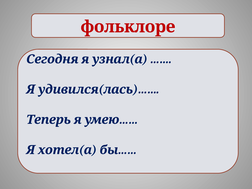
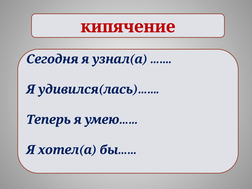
фольклоре: фольклоре -> кипячение (128, 27)
